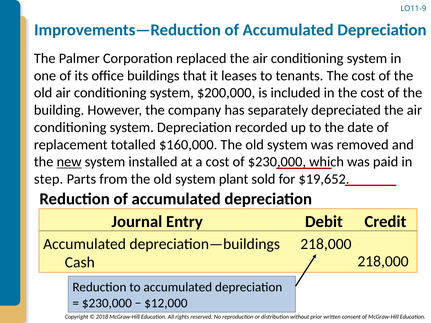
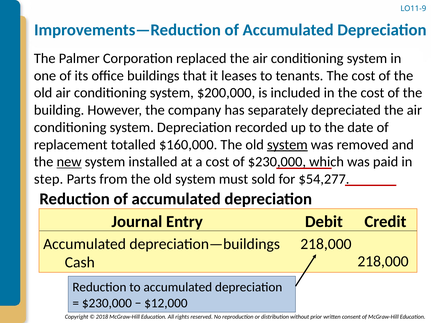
system underline: none -> present (287, 145)
plant: plant -> must (234, 179)
$19,652: $19,652 -> $54,277 (324, 179)
